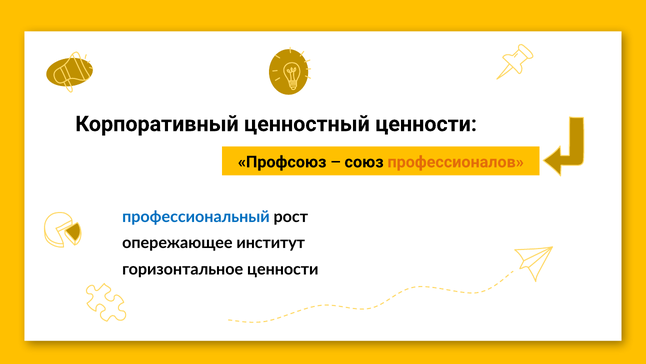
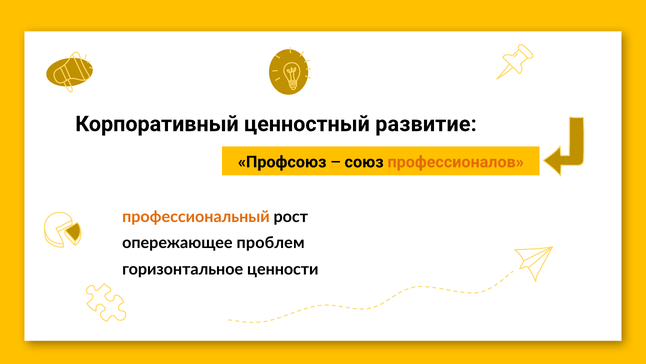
ценностный ценности: ценности -> развитие (426, 124)
профессиональный colour: blue -> orange (196, 217)
институт: институт -> проблем (271, 243)
